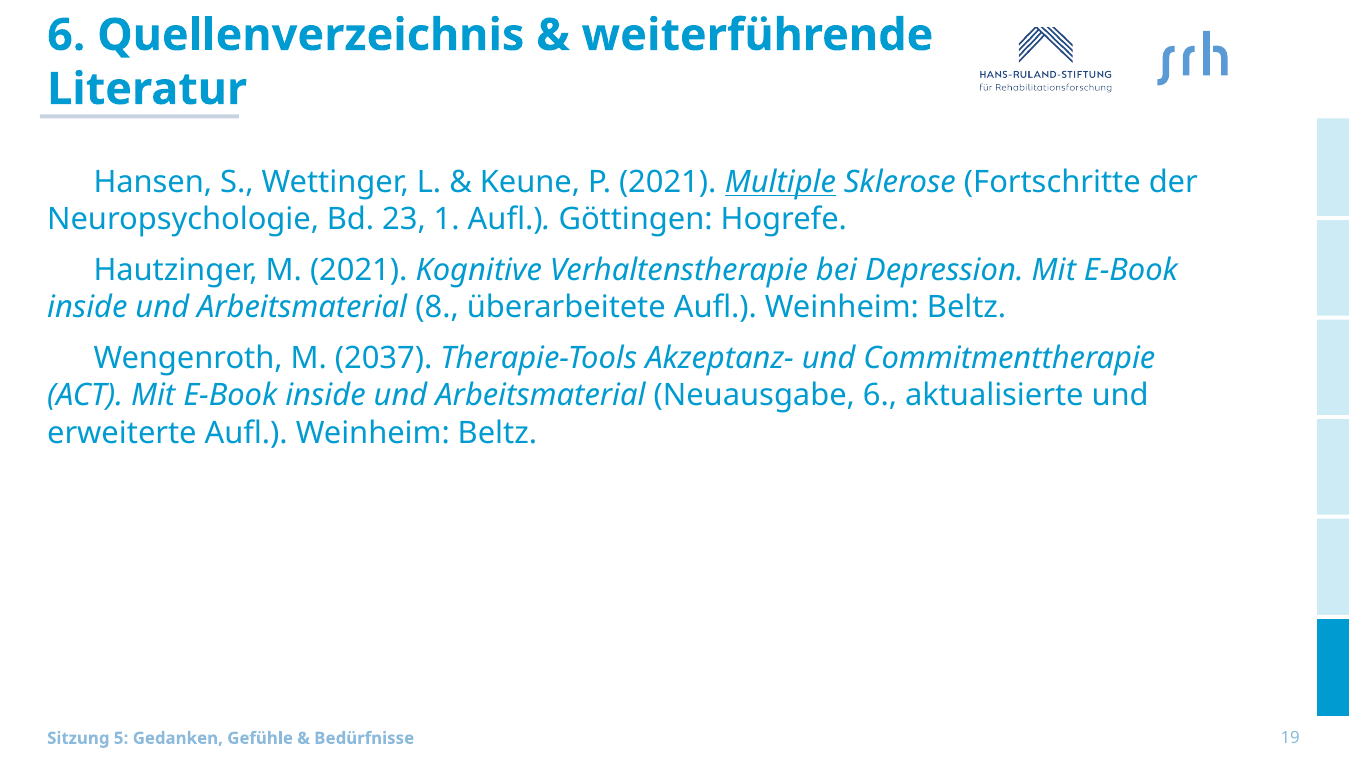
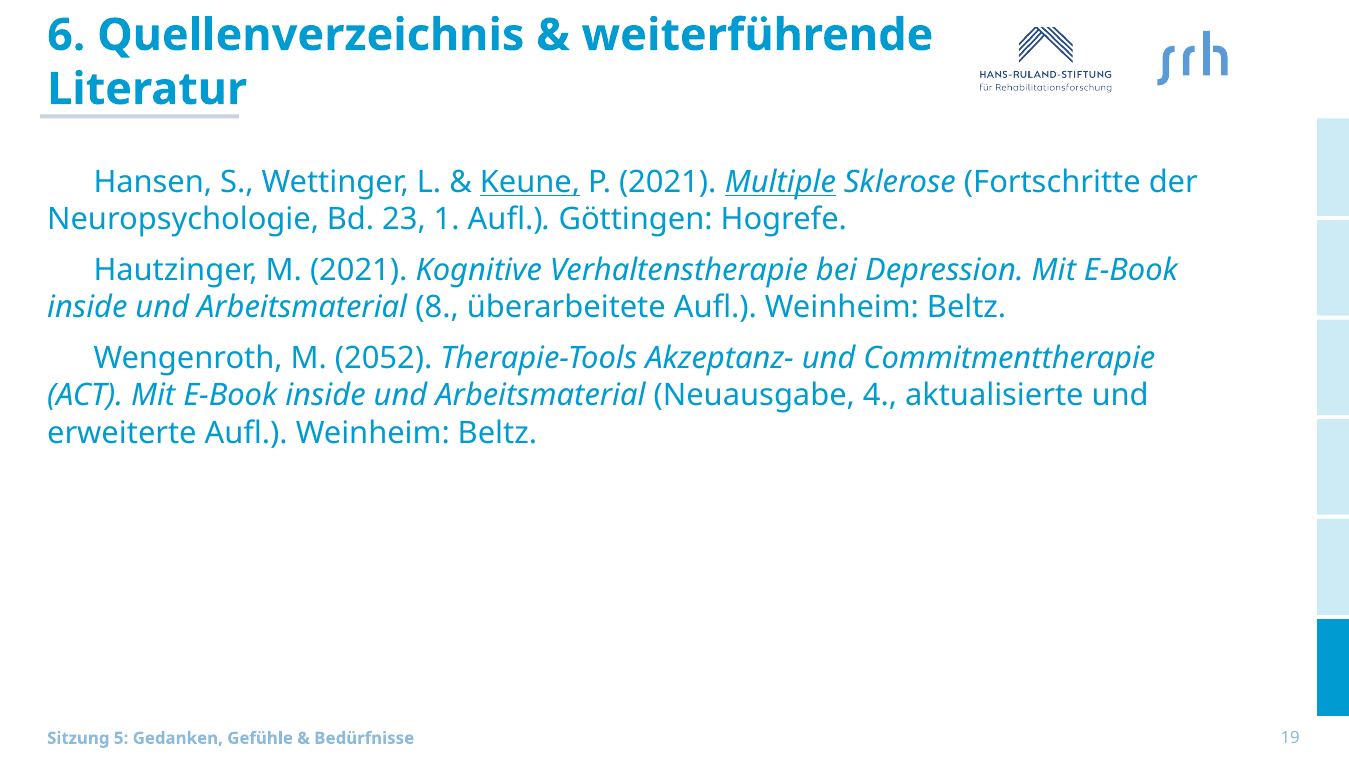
Keune underline: none -> present (530, 182)
2037: 2037 -> 2052 (384, 359)
Neuausgabe 6: 6 -> 4 (880, 396)
